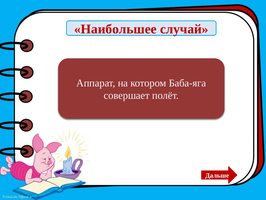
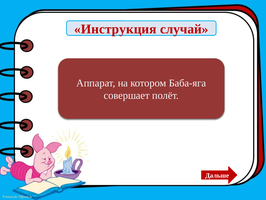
Наибольшее: Наибольшее -> Инструкция (115, 29)
